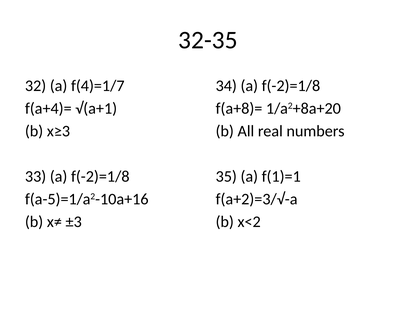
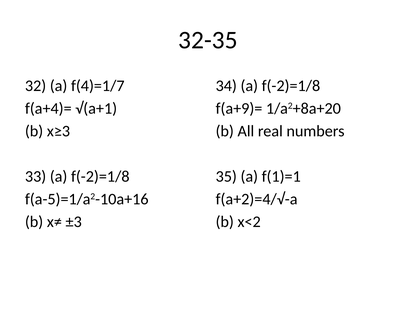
f(a+8)=: f(a+8)= -> f(a+9)= (239, 108)
f(a+2)=3/√-a: f(a+2)=3/√-a -> f(a+2)=4/√-a (257, 199)
